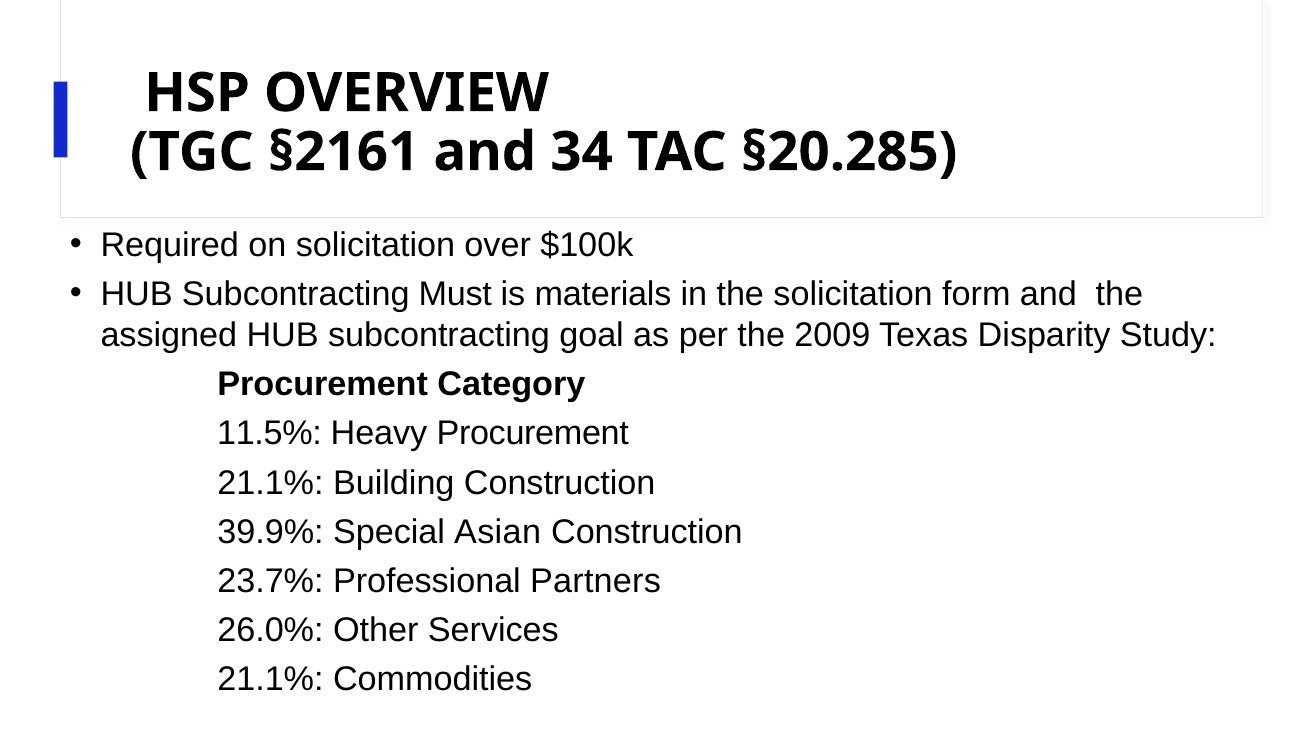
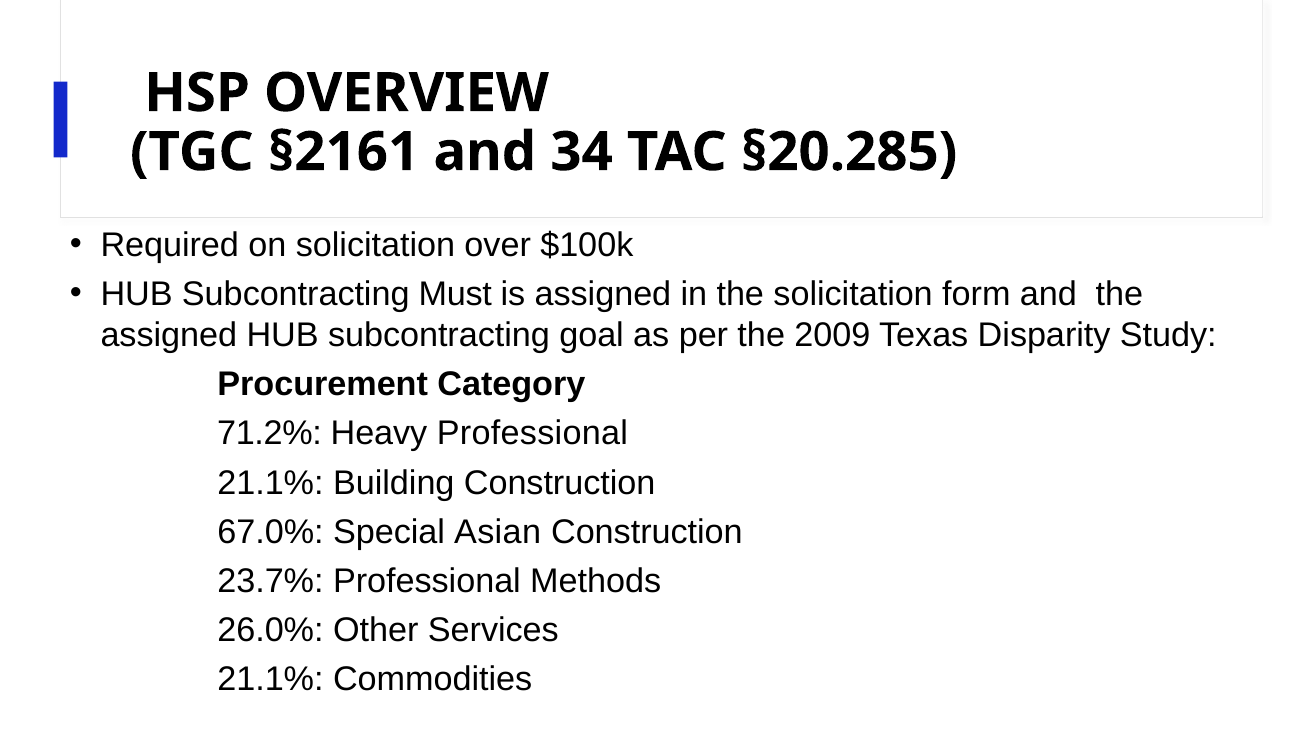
is materials: materials -> assigned (603, 294)
11.5%: 11.5% -> 71.2% (269, 434)
Heavy Procurement: Procurement -> Professional (532, 434)
39.9%: 39.9% -> 67.0% (271, 532)
Partners: Partners -> Methods (596, 582)
